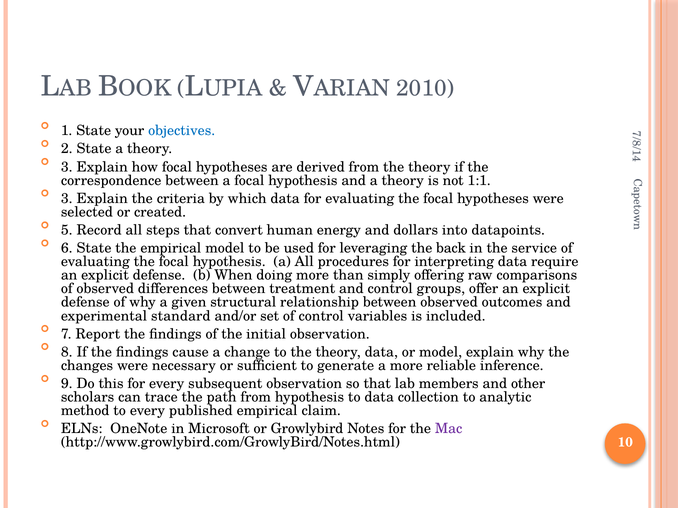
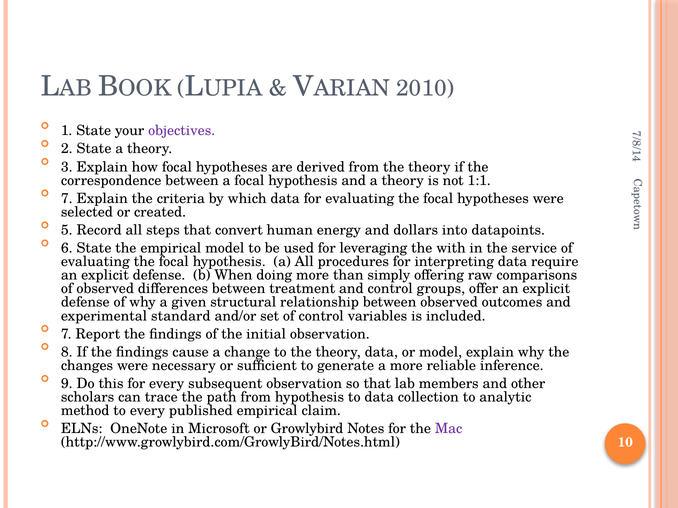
objectives colour: blue -> purple (182, 131)
3: 3 -> 7 (67, 199)
back: back -> with (451, 248)
